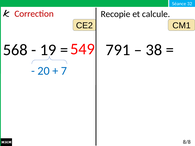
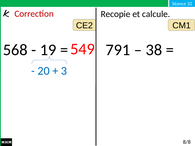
7: 7 -> 3 (64, 71)
